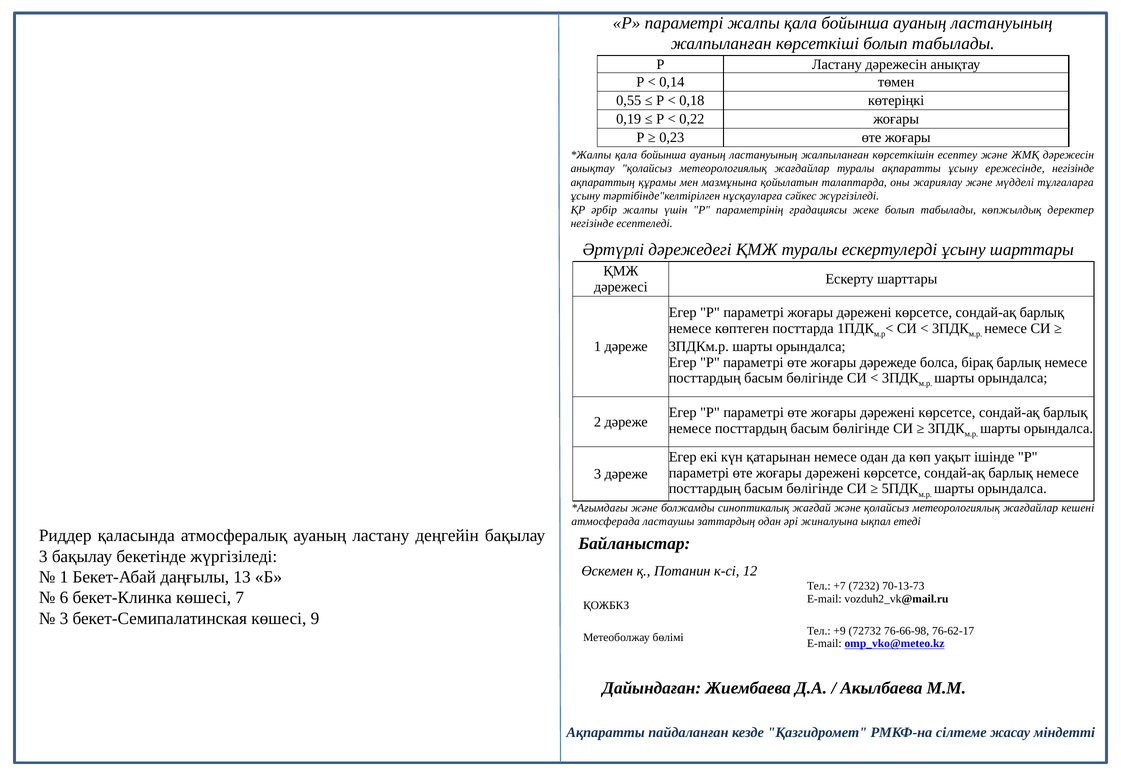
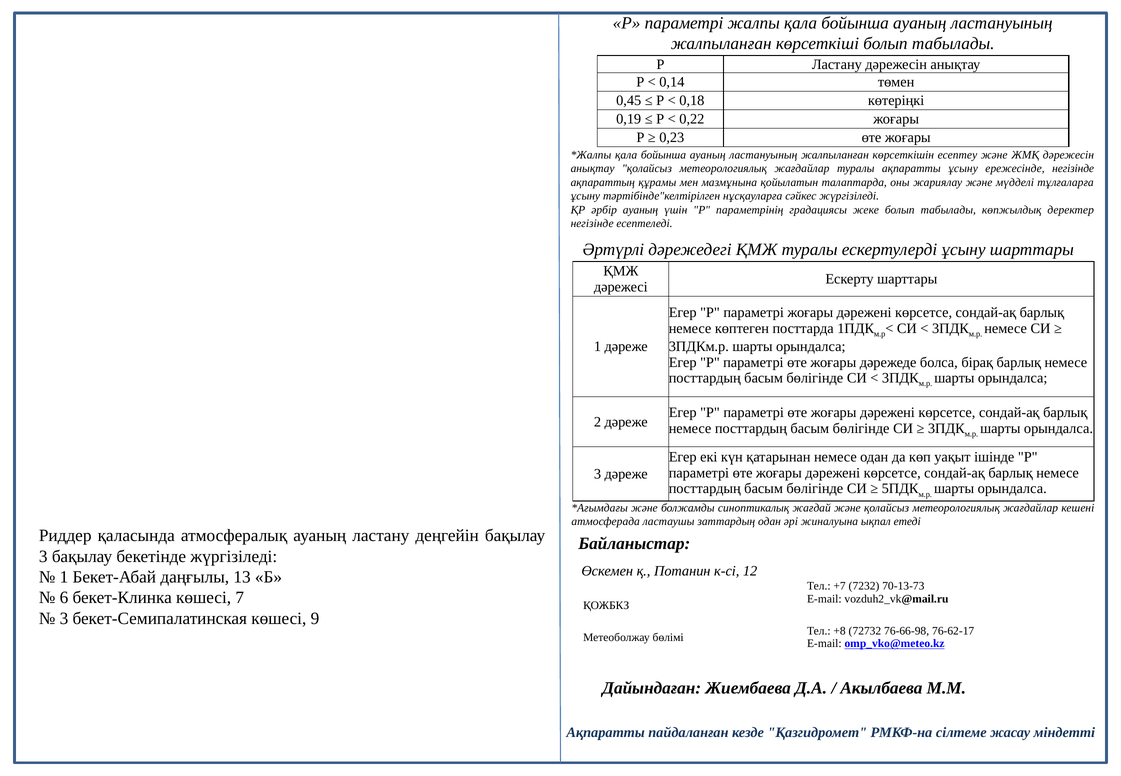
0,55: 0,55 -> 0,45 (629, 100)
әрбір жалпы: жалпы -> ауаның (640, 210)
+9: +9 -> +8 (840, 631)
